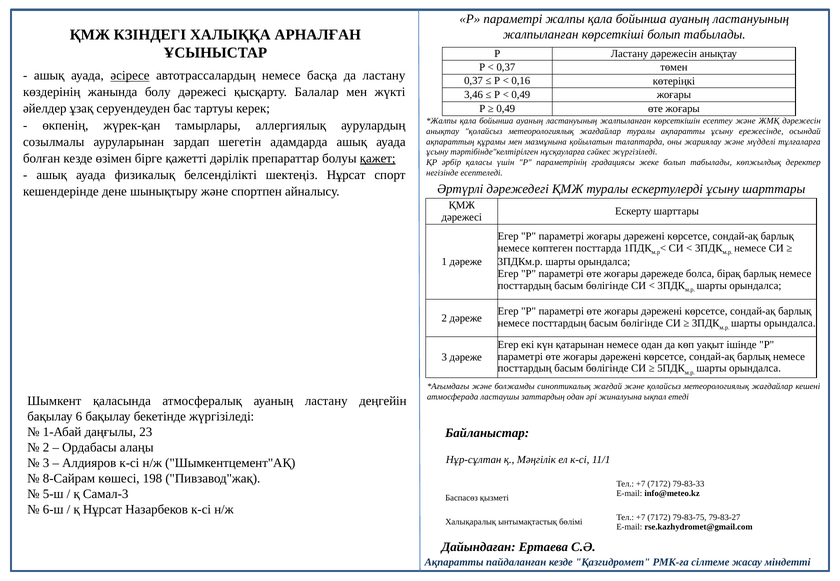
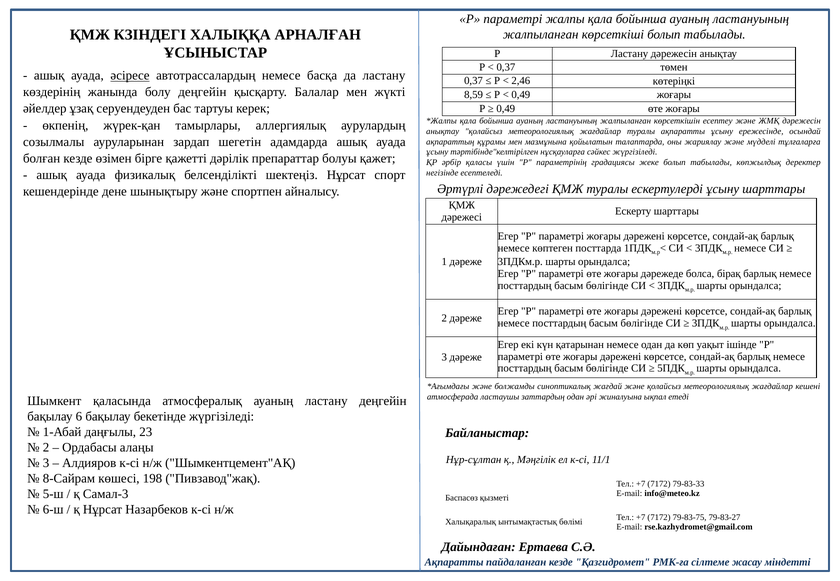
0,16: 0,16 -> 2,46 (521, 81)
болу дәрежесі: дәрежесі -> деңгейін (202, 92)
3,46: 3,46 -> 8,59 (474, 95)
қажет underline: present -> none (378, 159)
